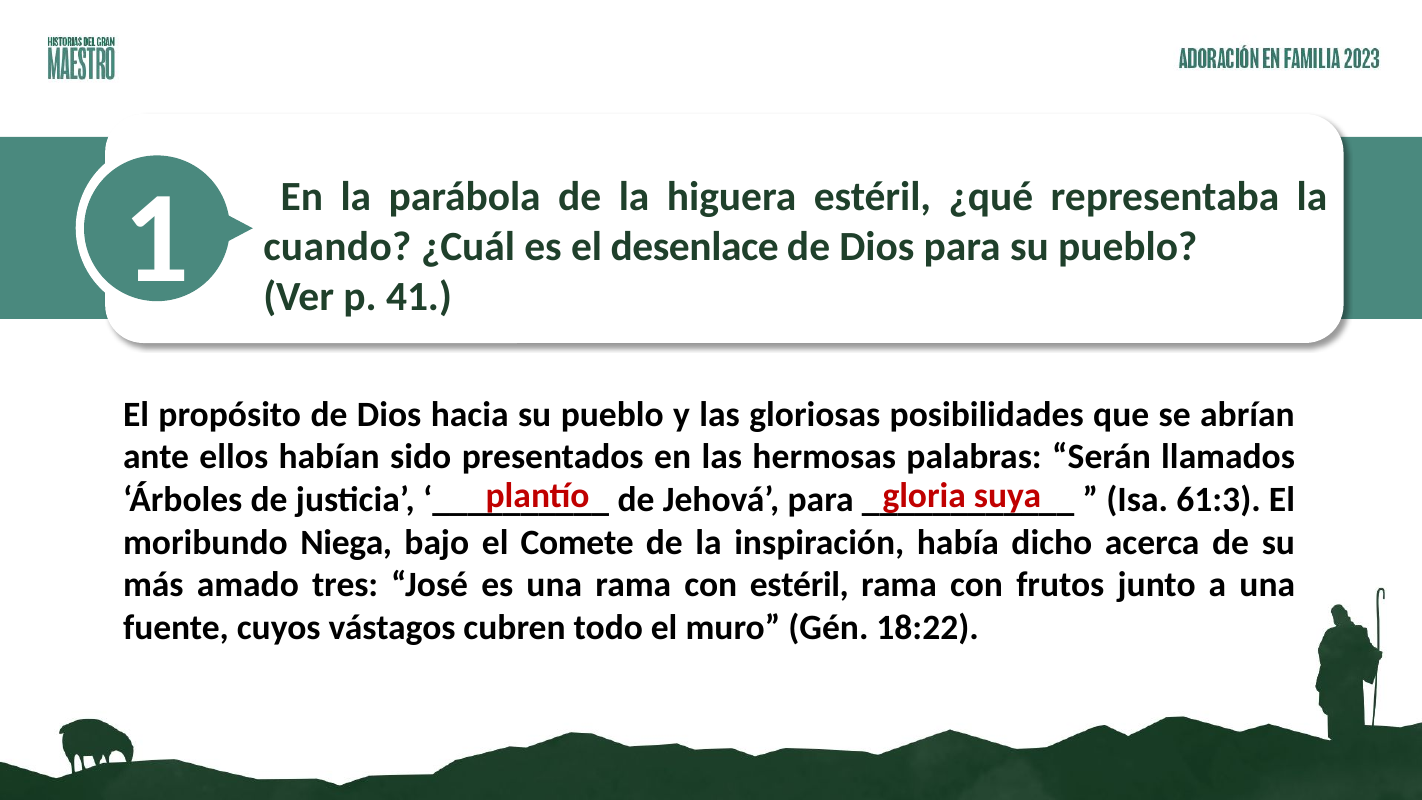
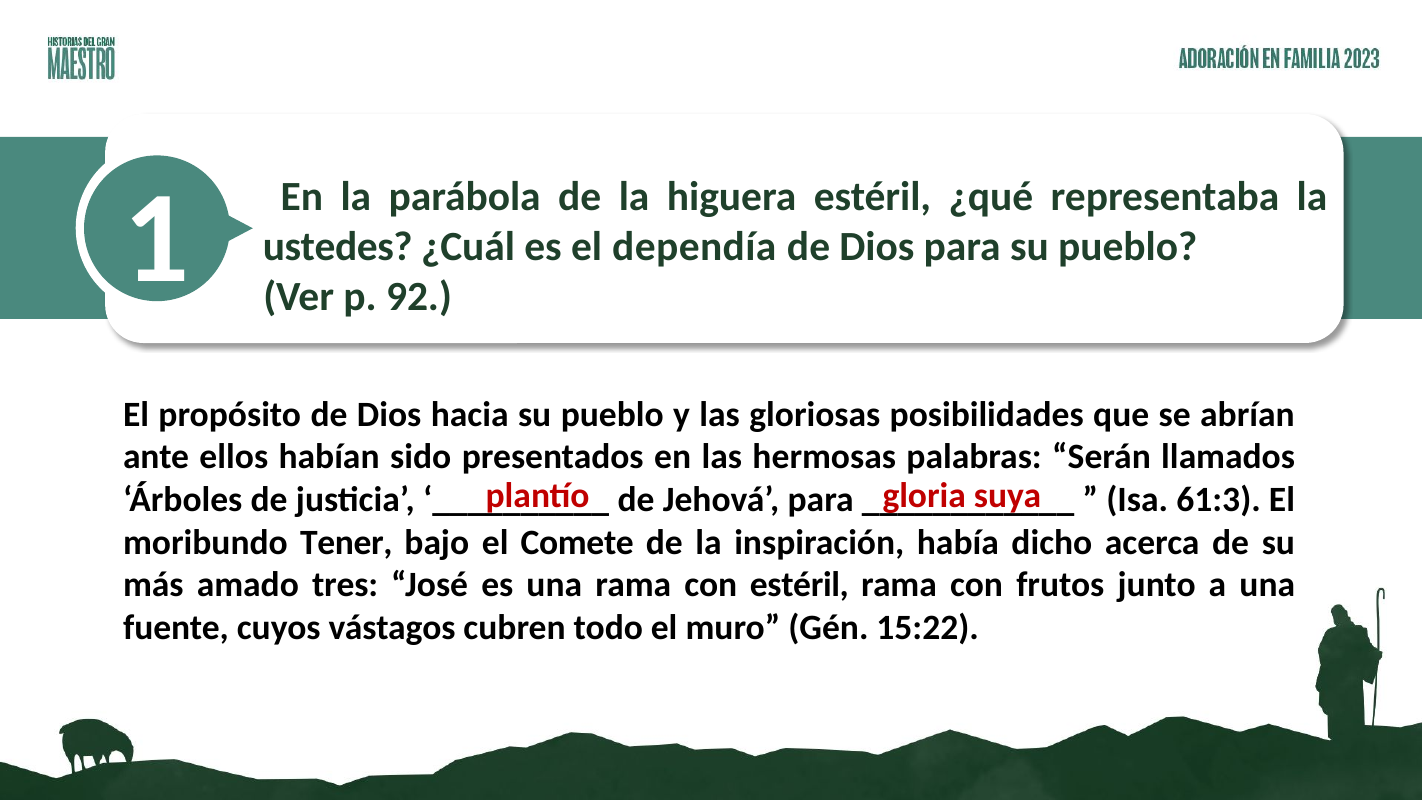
cuando: cuando -> ustedes (338, 247)
desenlace: desenlace -> dependía (694, 247)
41: 41 -> 92 (419, 297)
Niega: Niega -> Tener (346, 543)
18:22: 18:22 -> 15:22 (928, 628)
